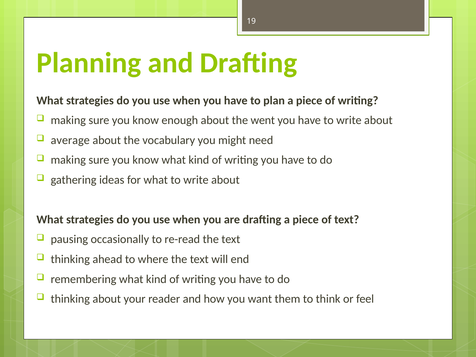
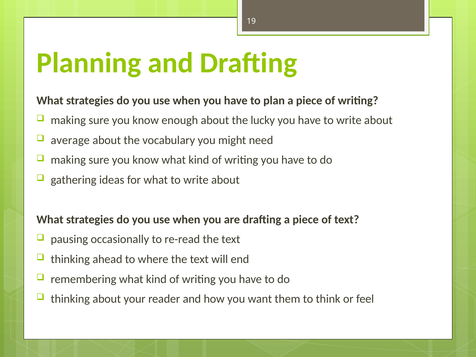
went: went -> lucky (263, 120)
